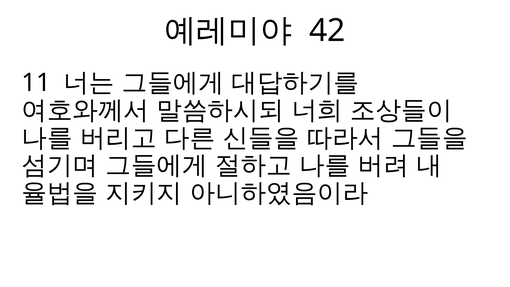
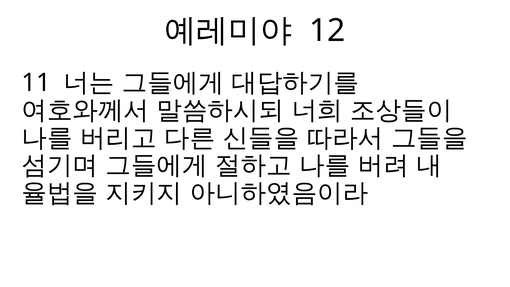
42: 42 -> 12 (327, 31)
